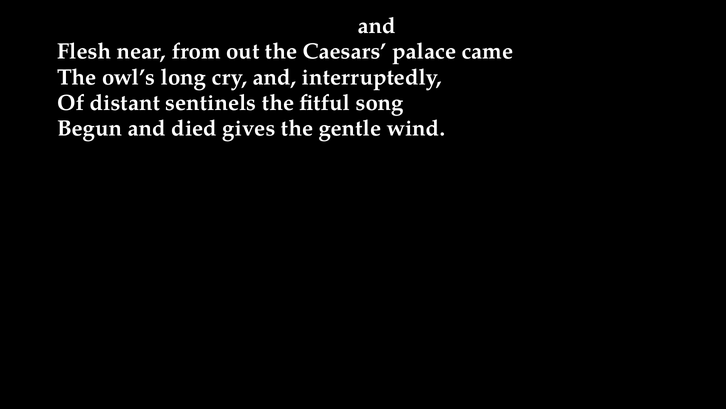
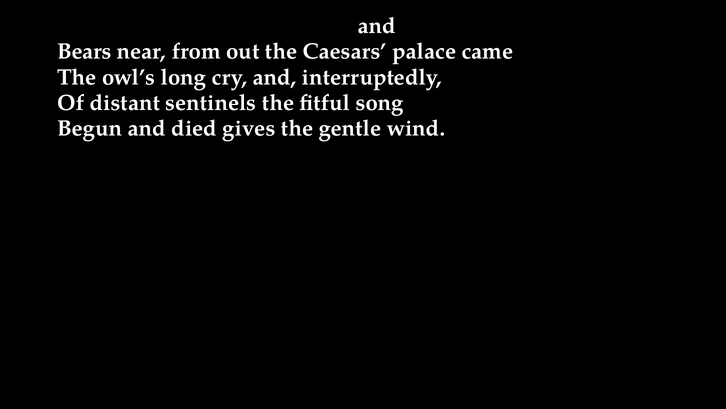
Flesh: Flesh -> Bears (84, 52)
